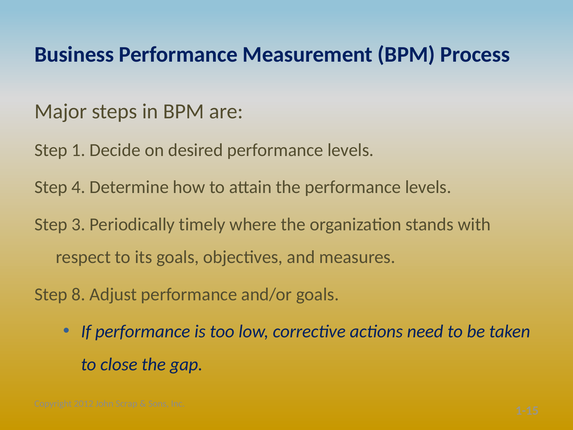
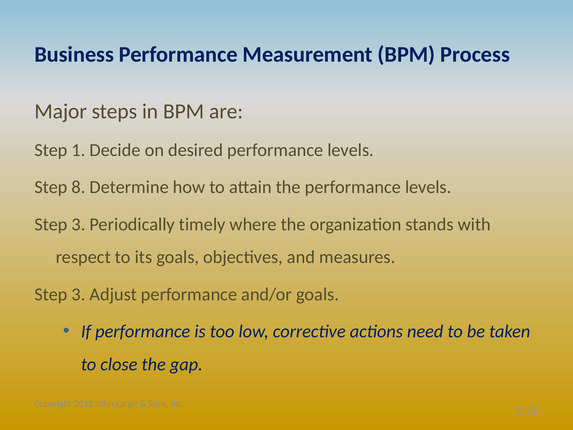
4: 4 -> 8 (78, 187)
8: 8 -> 3 (78, 294)
Scrap: Scrap -> Large (127, 404)
